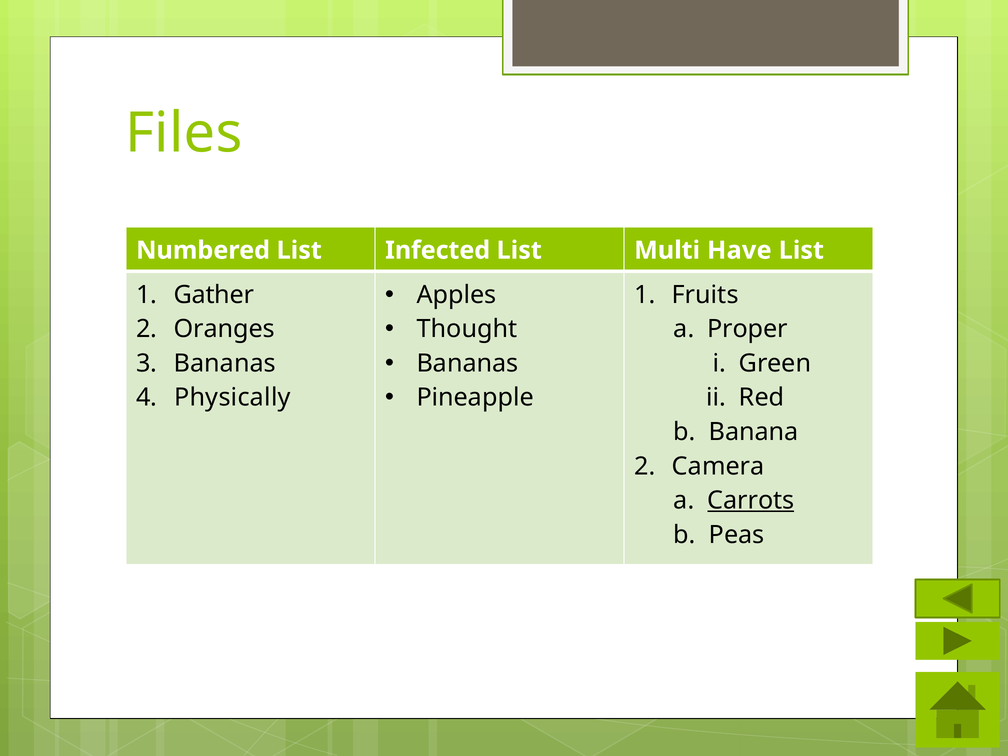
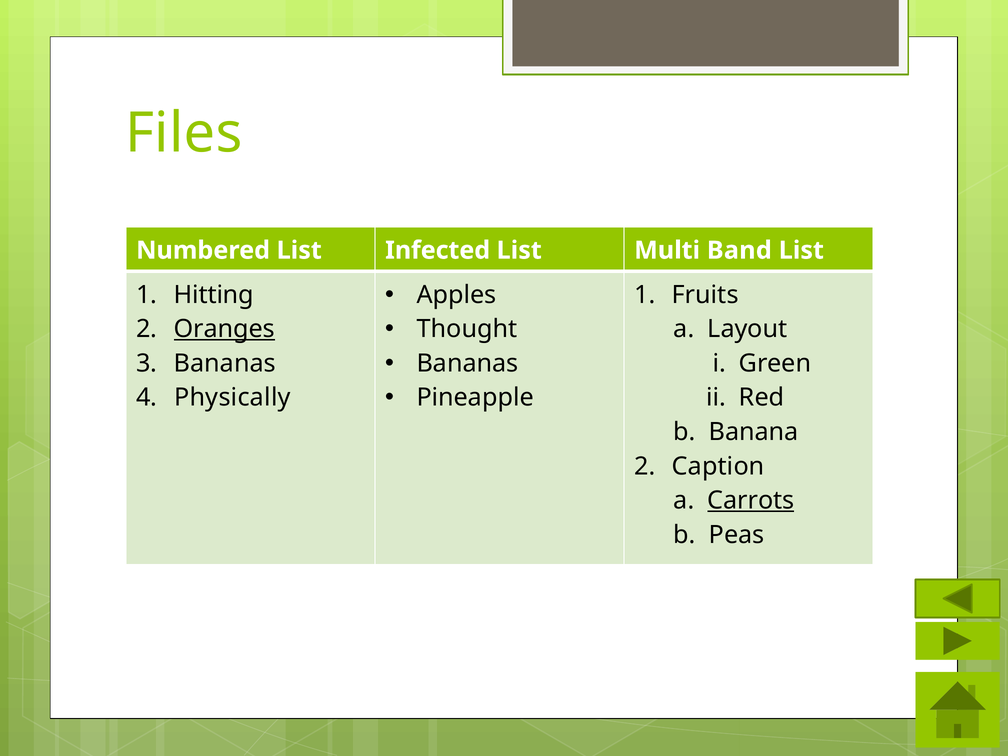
Have: Have -> Band (739, 250)
Gather: Gather -> Hitting (214, 295)
Oranges underline: none -> present (224, 329)
Proper: Proper -> Layout (747, 329)
Camera: Camera -> Caption (718, 466)
